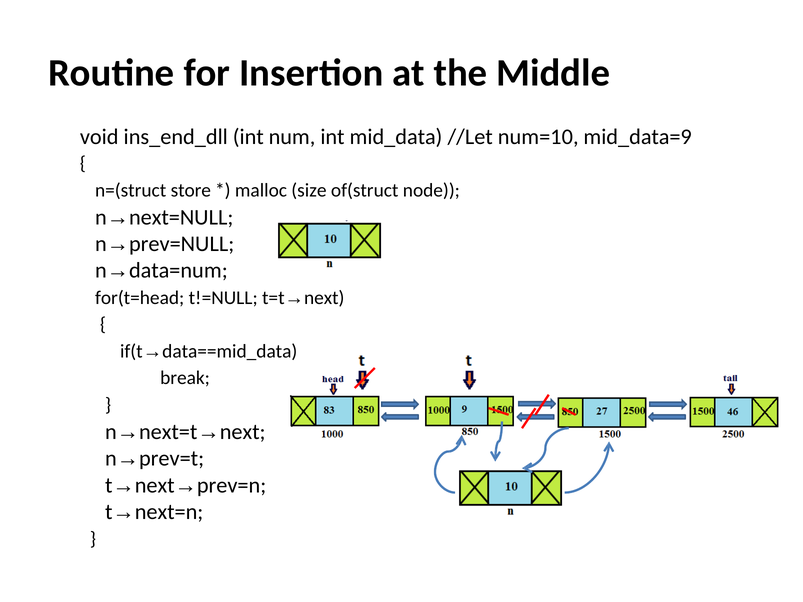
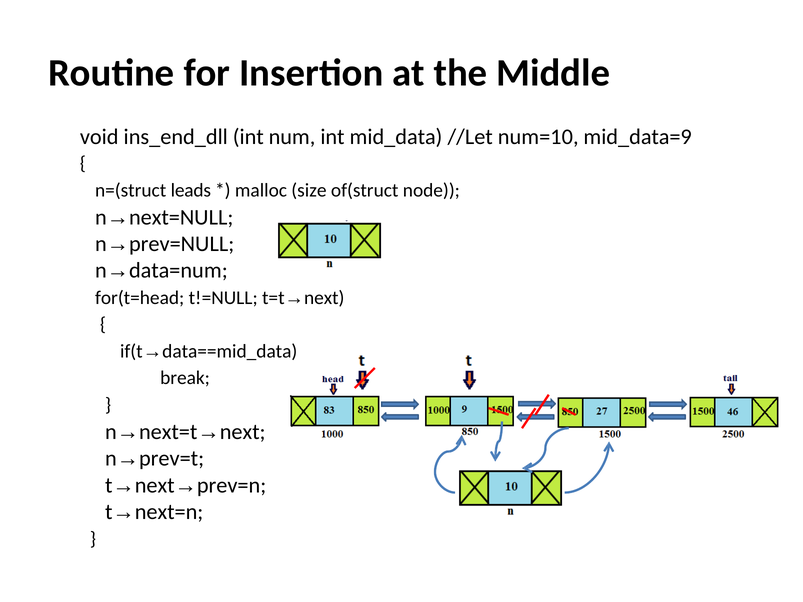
store: store -> leads (191, 190)
